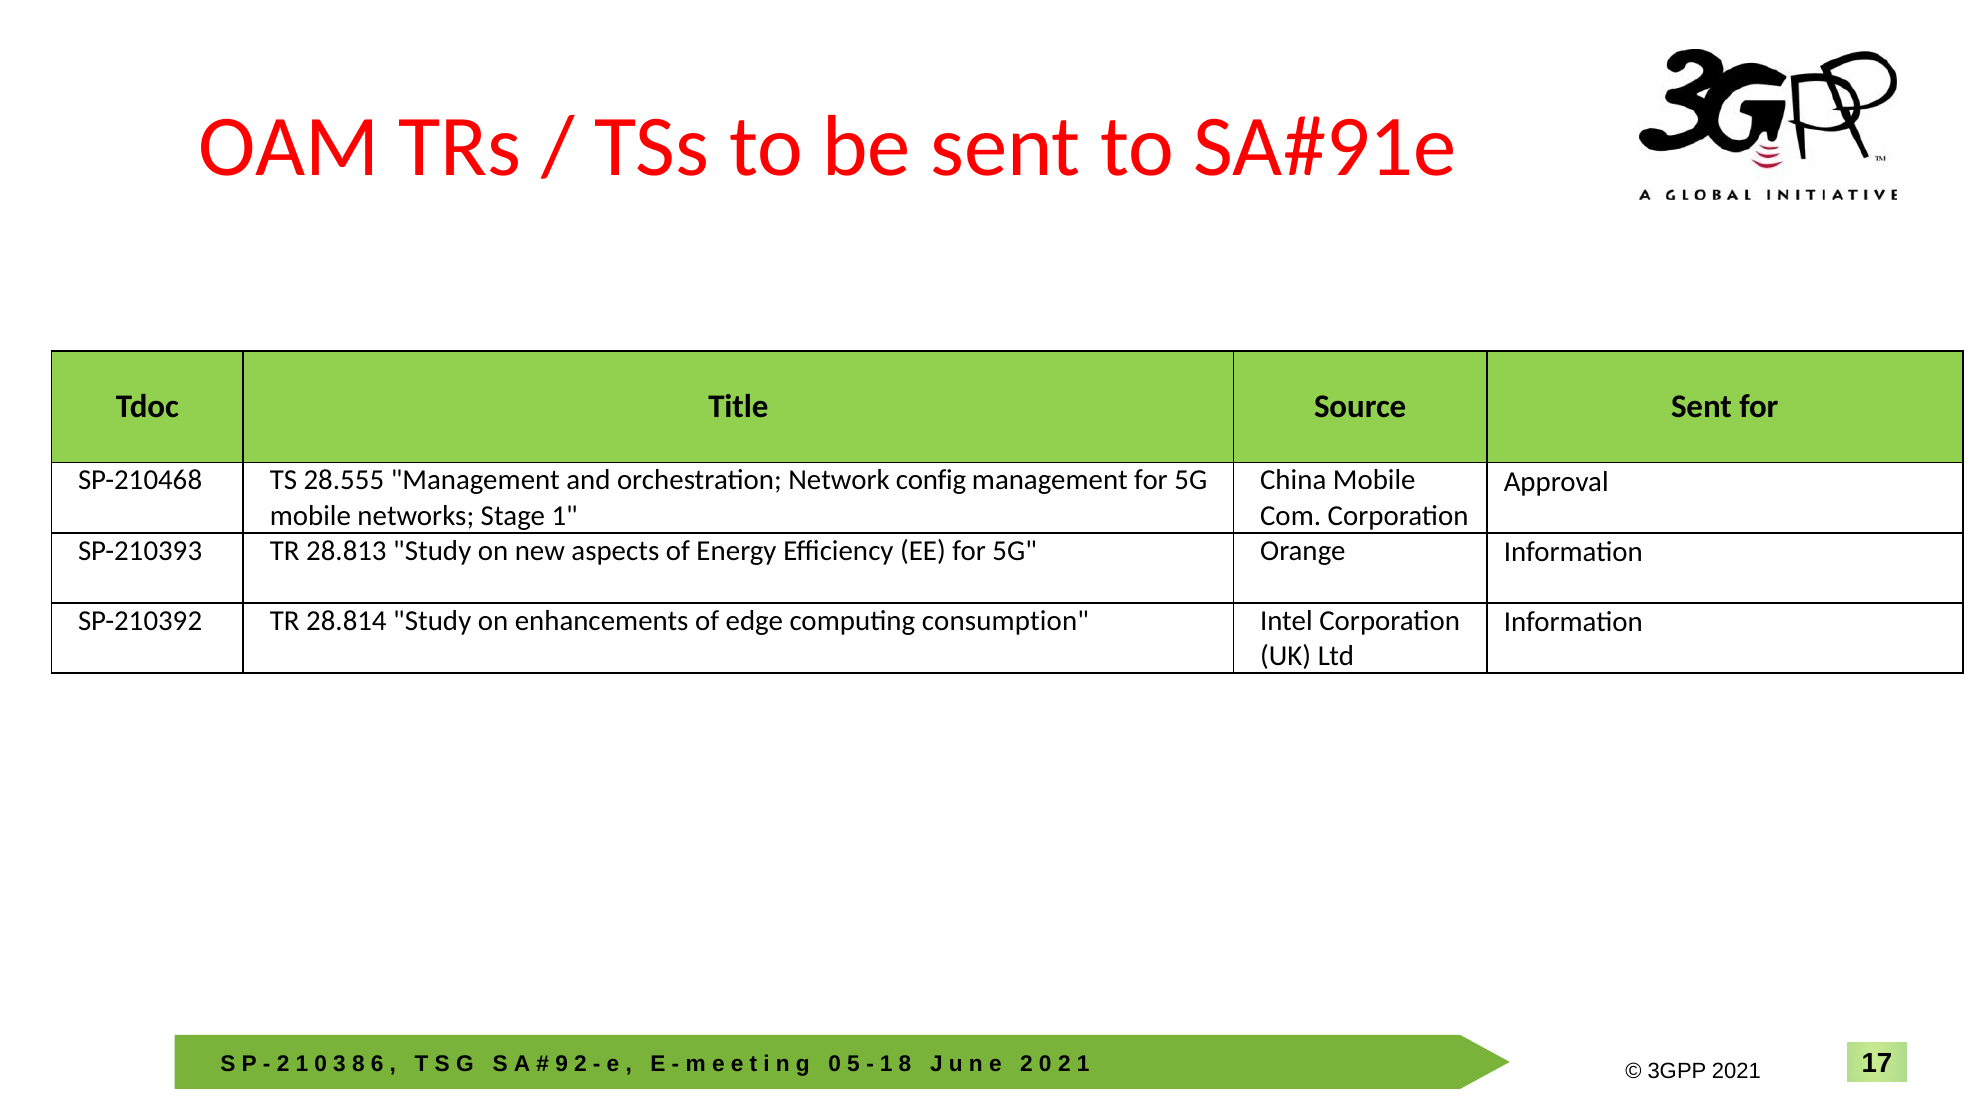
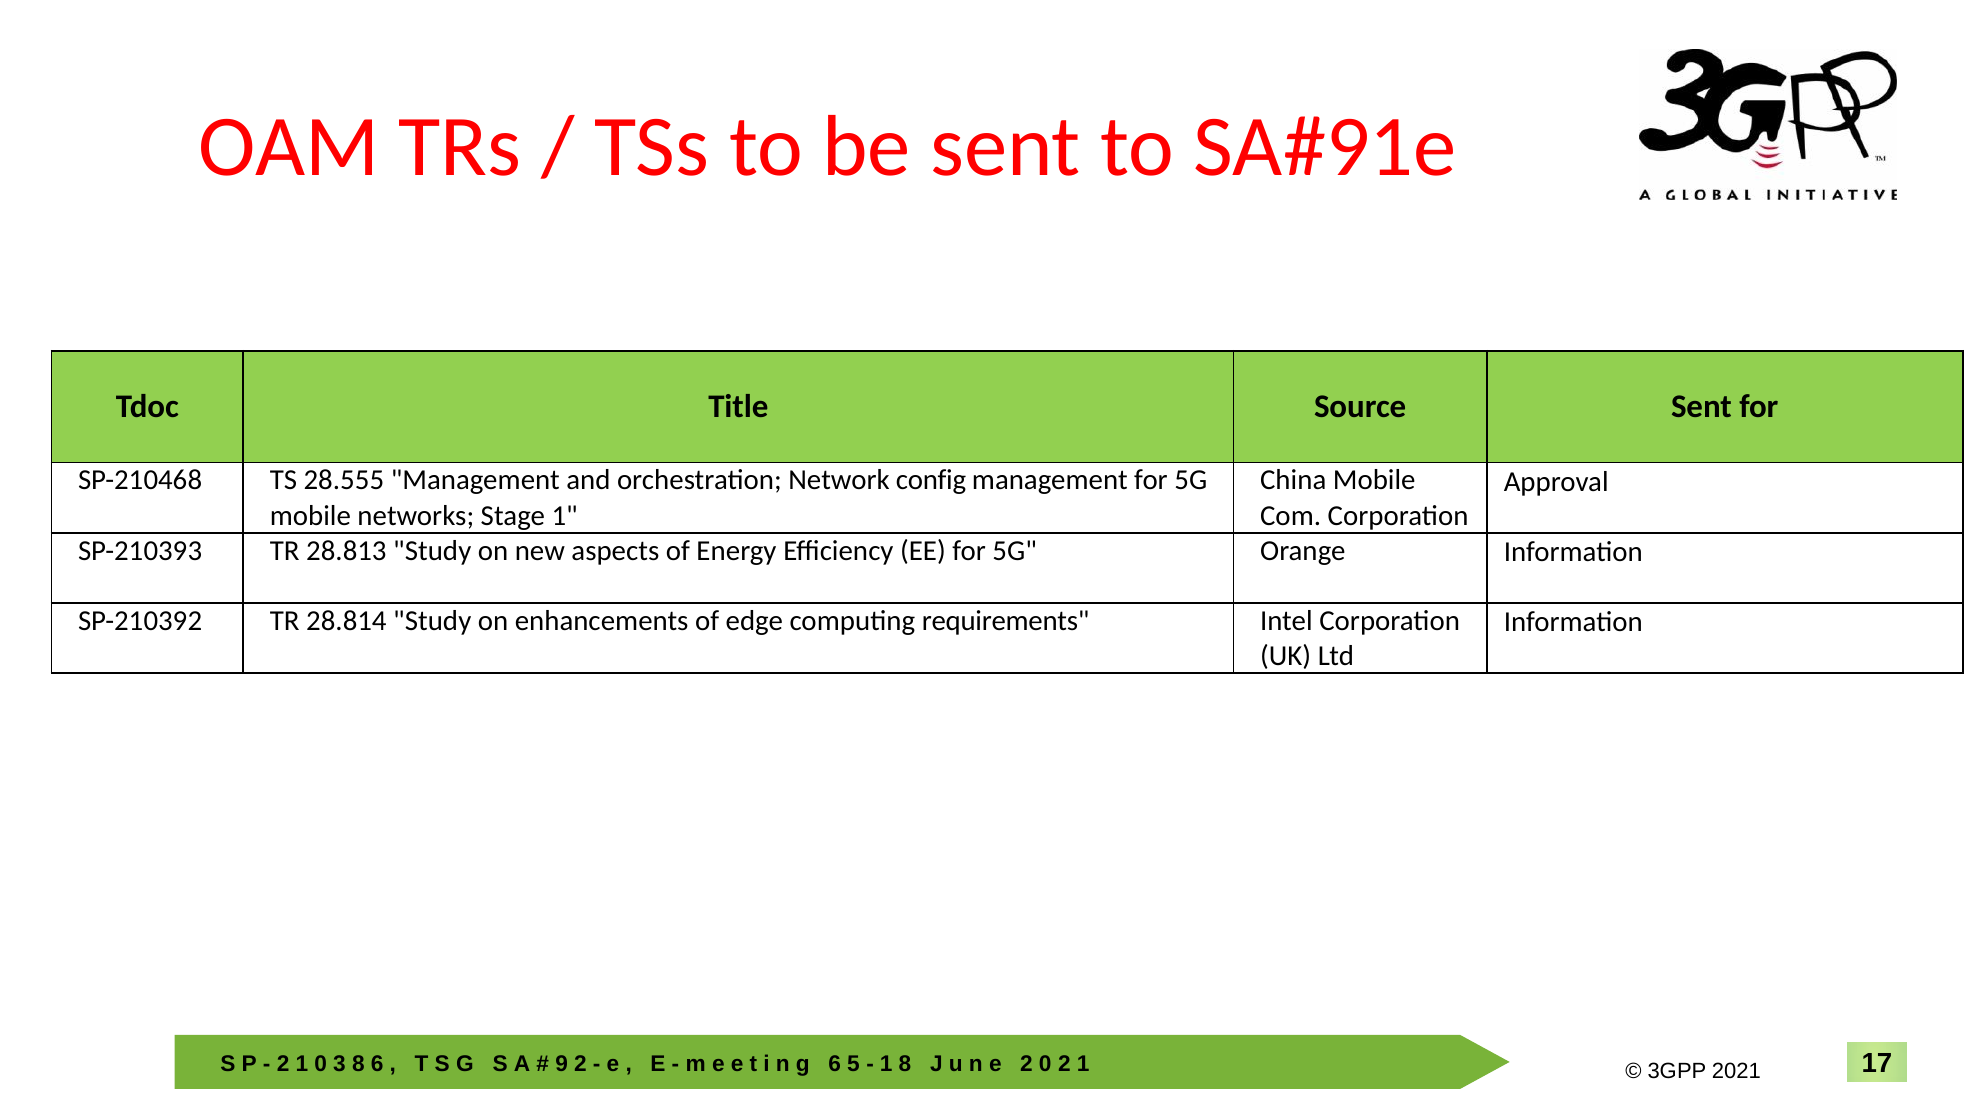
consumption: consumption -> requirements (1006, 621)
0: 0 -> 6 (835, 1064)
